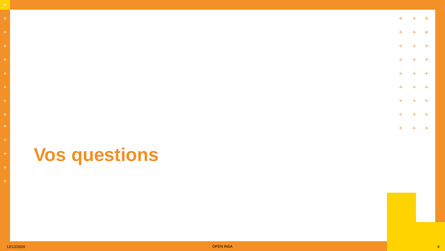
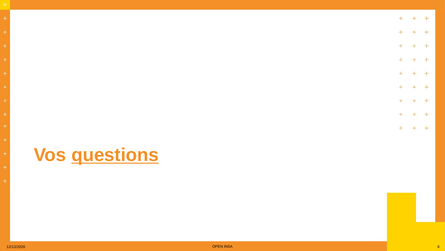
questions underline: none -> present (115, 155)
